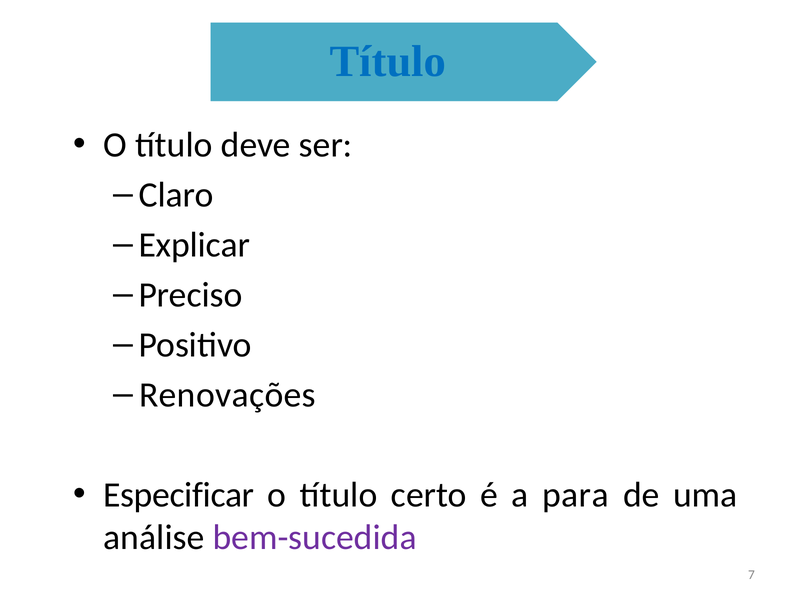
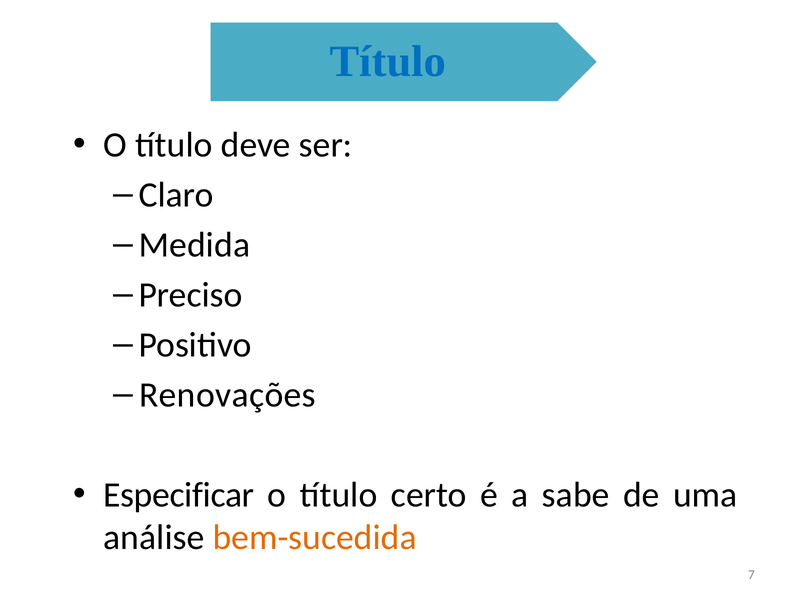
Explicar: Explicar -> Medida (194, 245)
para: para -> sabe (576, 495)
bem-sucedida colour: purple -> orange (315, 538)
